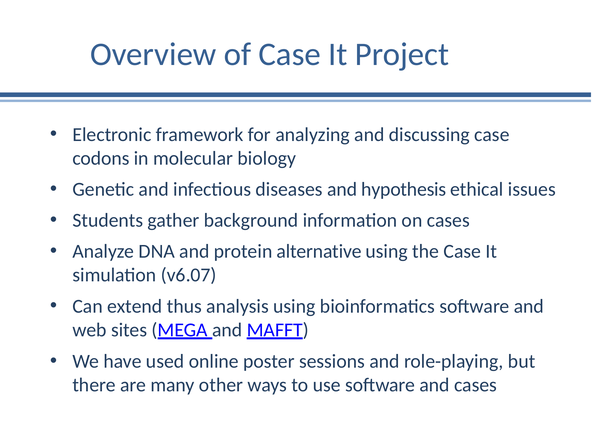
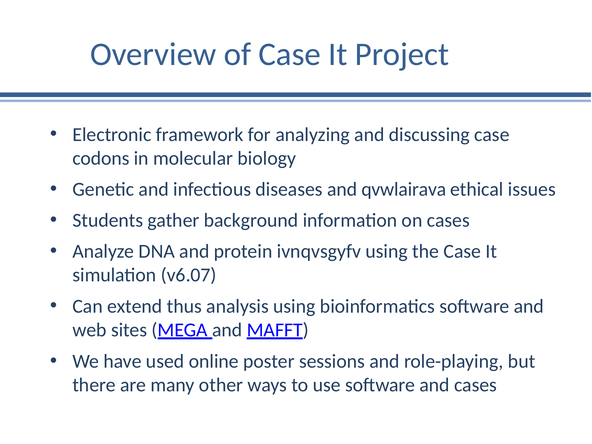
hypothesis: hypothesis -> qvwlairava (404, 189)
alternative: alternative -> ivnqvsgyfv (319, 251)
